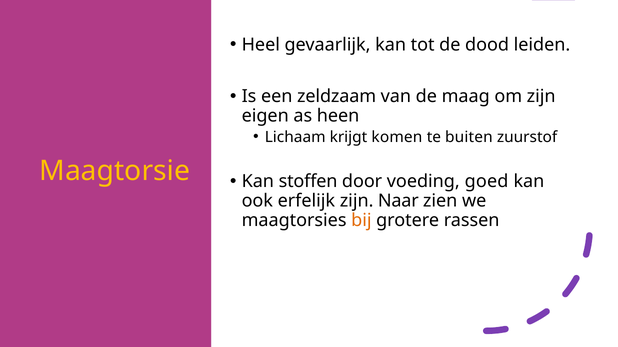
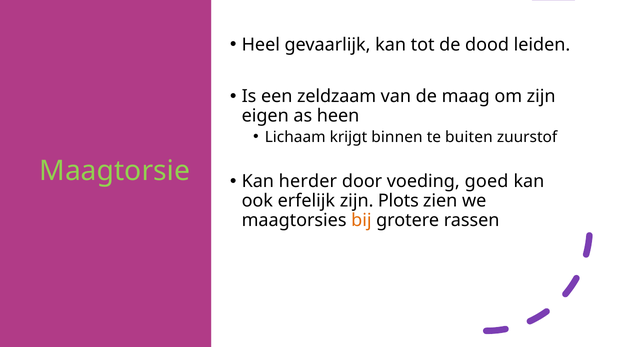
komen: komen -> binnen (397, 137)
Maagtorsie colour: yellow -> light green (115, 171)
stoffen: stoffen -> herder (308, 182)
Naar: Naar -> Plots (398, 201)
